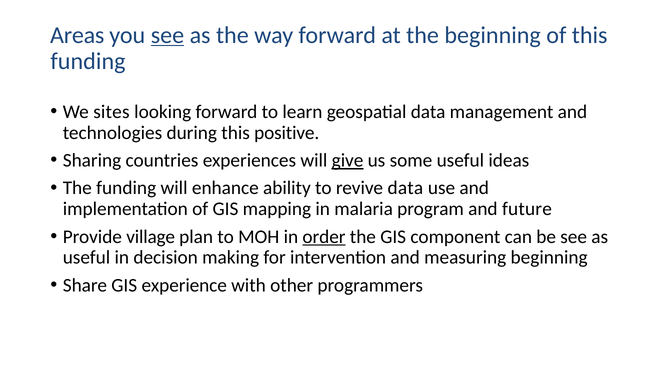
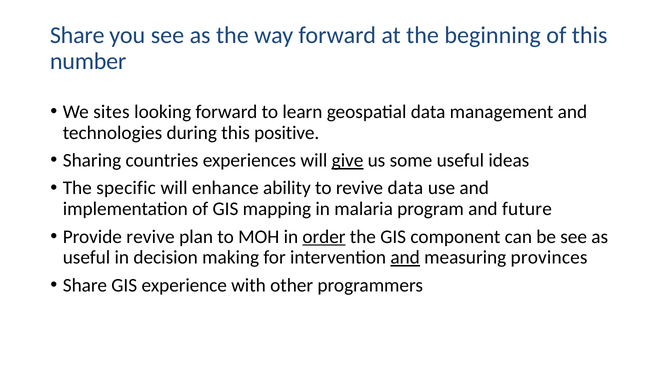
Areas: Areas -> Share (77, 35)
see underline: present -> none (167, 35)
funding: funding -> number (88, 61)
The funding: funding -> specific (126, 188)
Provide village: village -> revive (150, 237)
and underline: none -> present (405, 257)
measuring beginning: beginning -> provinces (549, 257)
